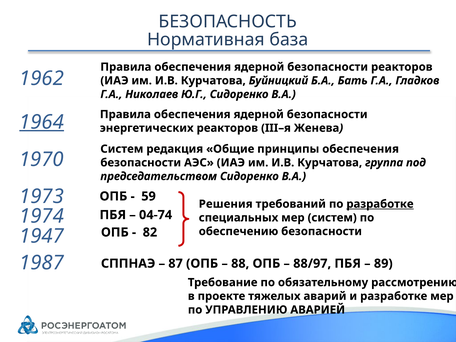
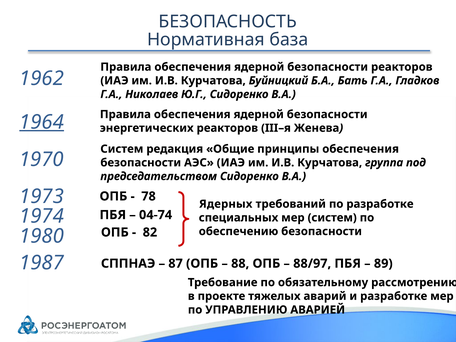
59: 59 -> 78 (149, 196)
Решения: Решения -> Ядерных (226, 204)
разработке underline: present -> none (380, 204)
1947: 1947 -> 1980 (42, 236)
